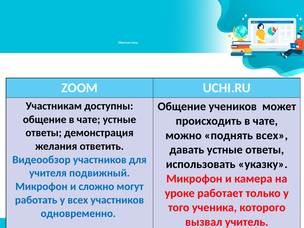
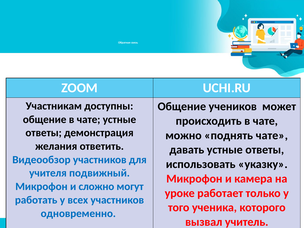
поднять всех: всех -> чате (272, 135)
